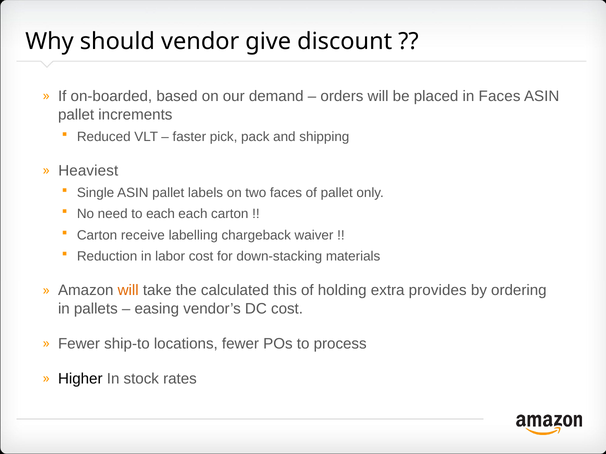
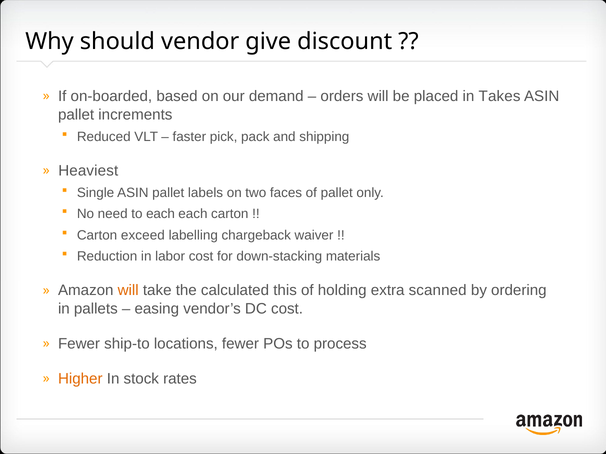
in Faces: Faces -> Takes (500, 96)
receive: receive -> exceed (143, 235)
provides: provides -> scanned (438, 291)
Higher colour: black -> orange (80, 379)
